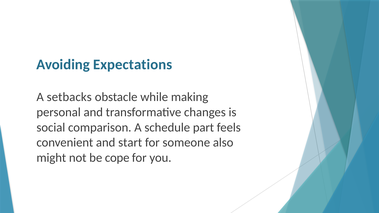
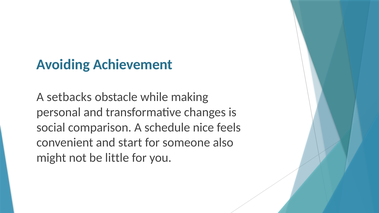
Expectations: Expectations -> Achievement (133, 65)
part: part -> nice (203, 127)
cope: cope -> little (117, 158)
